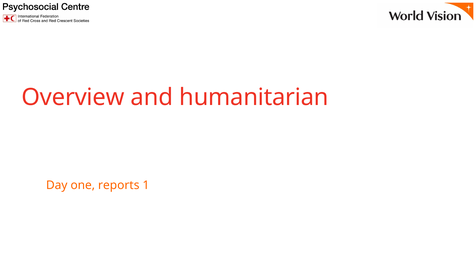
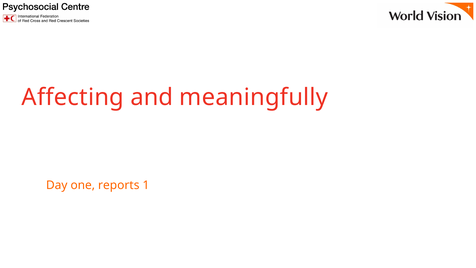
Overview: Overview -> Affecting (73, 97)
humanitarian: humanitarian -> meaningfully (254, 97)
